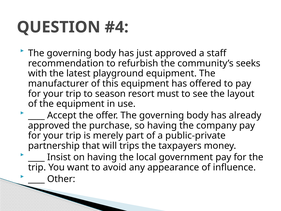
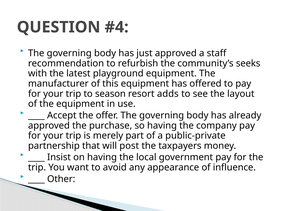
must: must -> adds (168, 94)
trips: trips -> post (129, 146)
